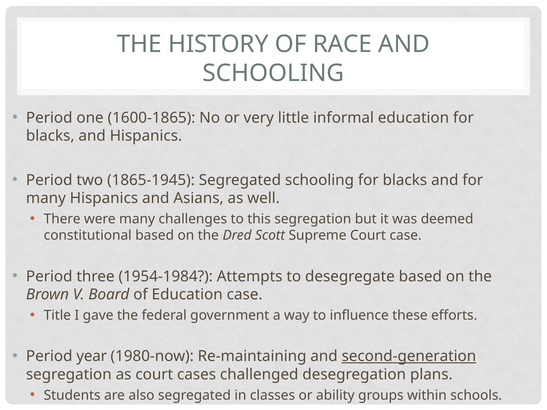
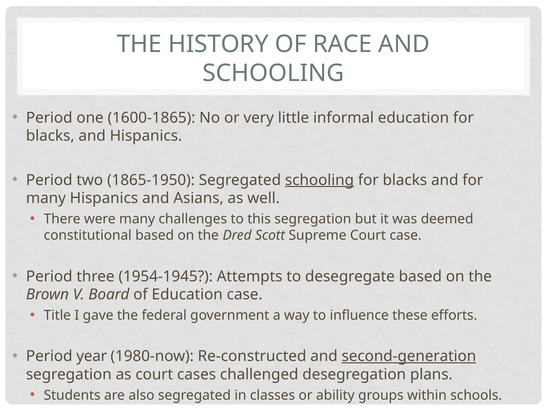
1865-1945: 1865-1945 -> 1865-1950 (151, 180)
schooling underline: none -> present (319, 180)
1954-1984: 1954-1984 -> 1954-1945 (166, 277)
Re-maintaining: Re-maintaining -> Re-constructed (252, 357)
